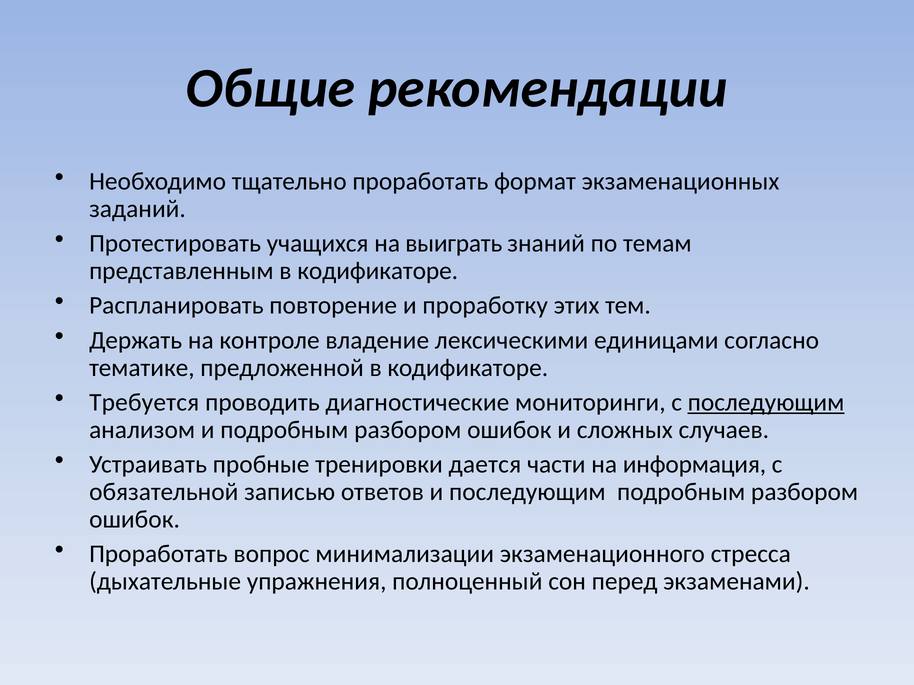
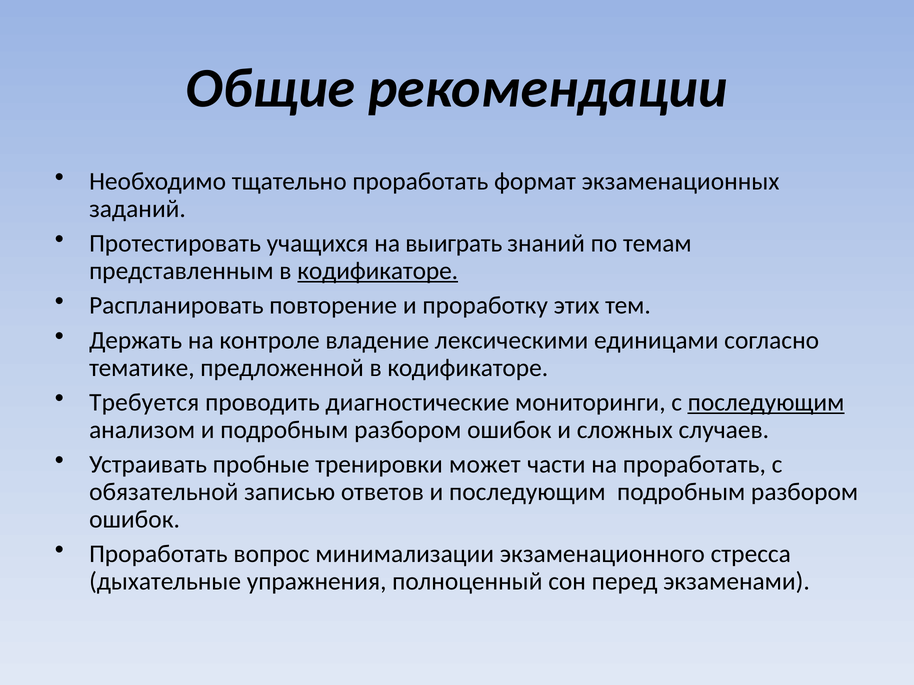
кодификаторе underline: none -> present (378, 271)
дается: дается -> может (485, 465)
на информация: информация -> проработать (694, 465)
